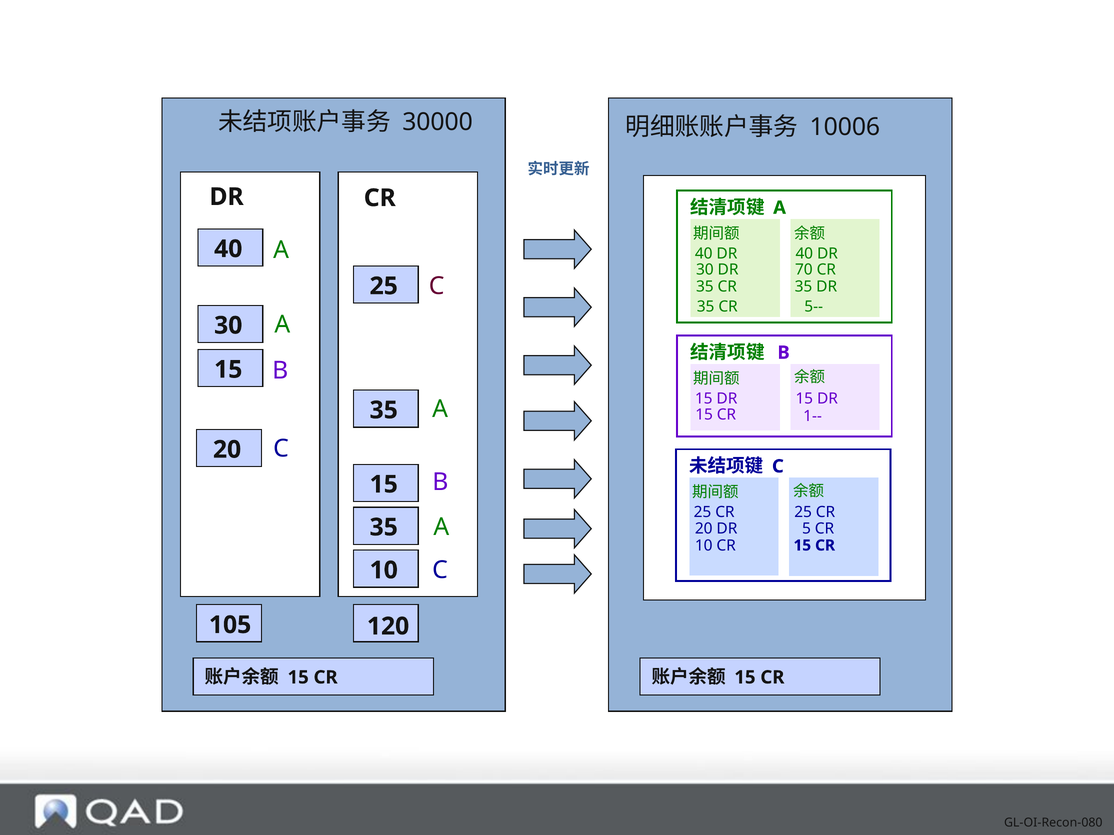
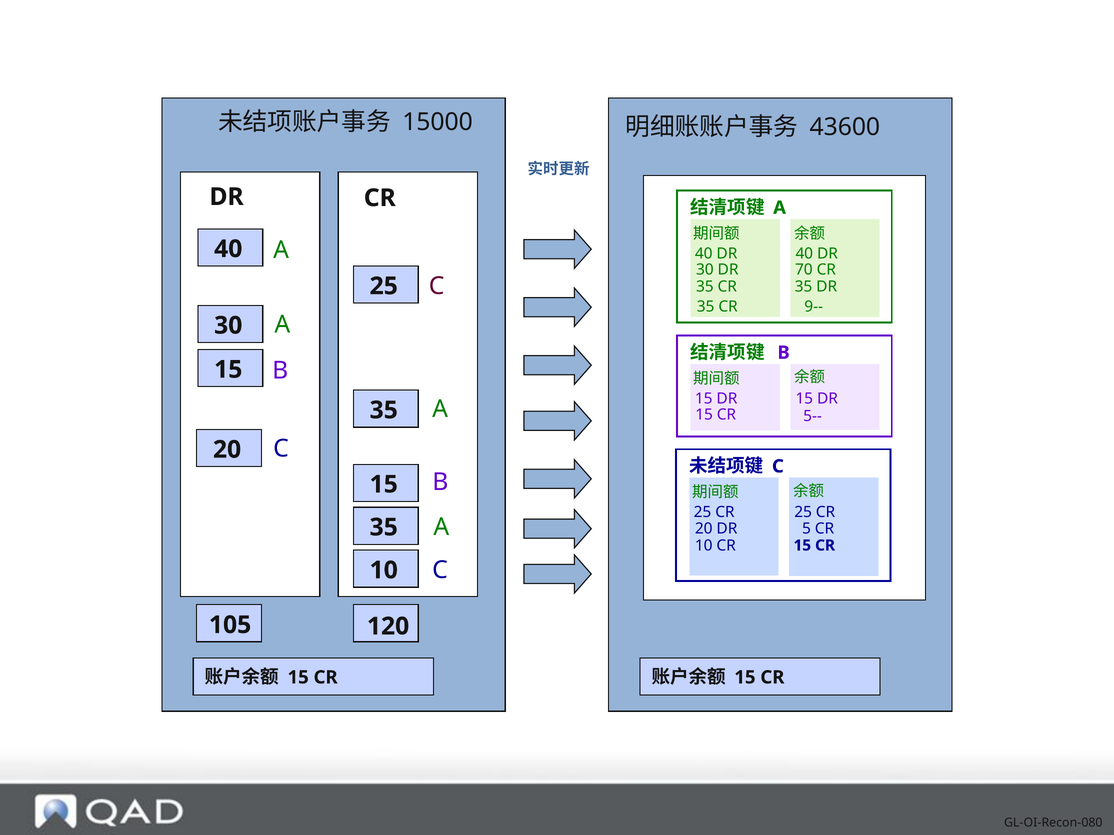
30000: 30000 -> 15000 (438, 122)
10006: 10006 -> 43600 (845, 127)
5--: 5-- -> 9-- (814, 307)
1--: 1-- -> 5-- (813, 417)
